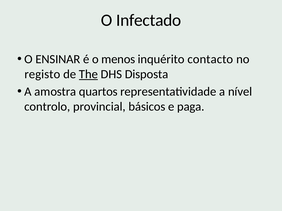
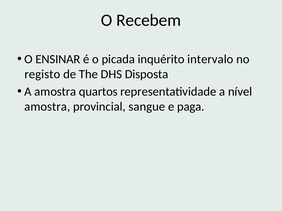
Infectado: Infectado -> Recebem (149, 20)
menos: menos -> picada (118, 59)
contacto: contacto -> intervalo (210, 59)
The underline: present -> none (88, 74)
controlo: controlo -> amostra (47, 107)
básicos: básicos -> sangue (147, 107)
